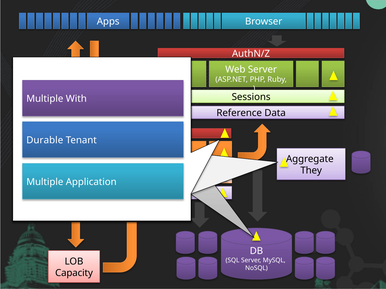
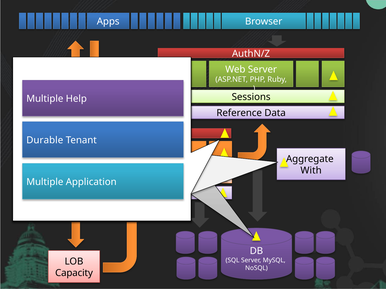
With: With -> Help (76, 99)
They: They -> With (311, 171)
